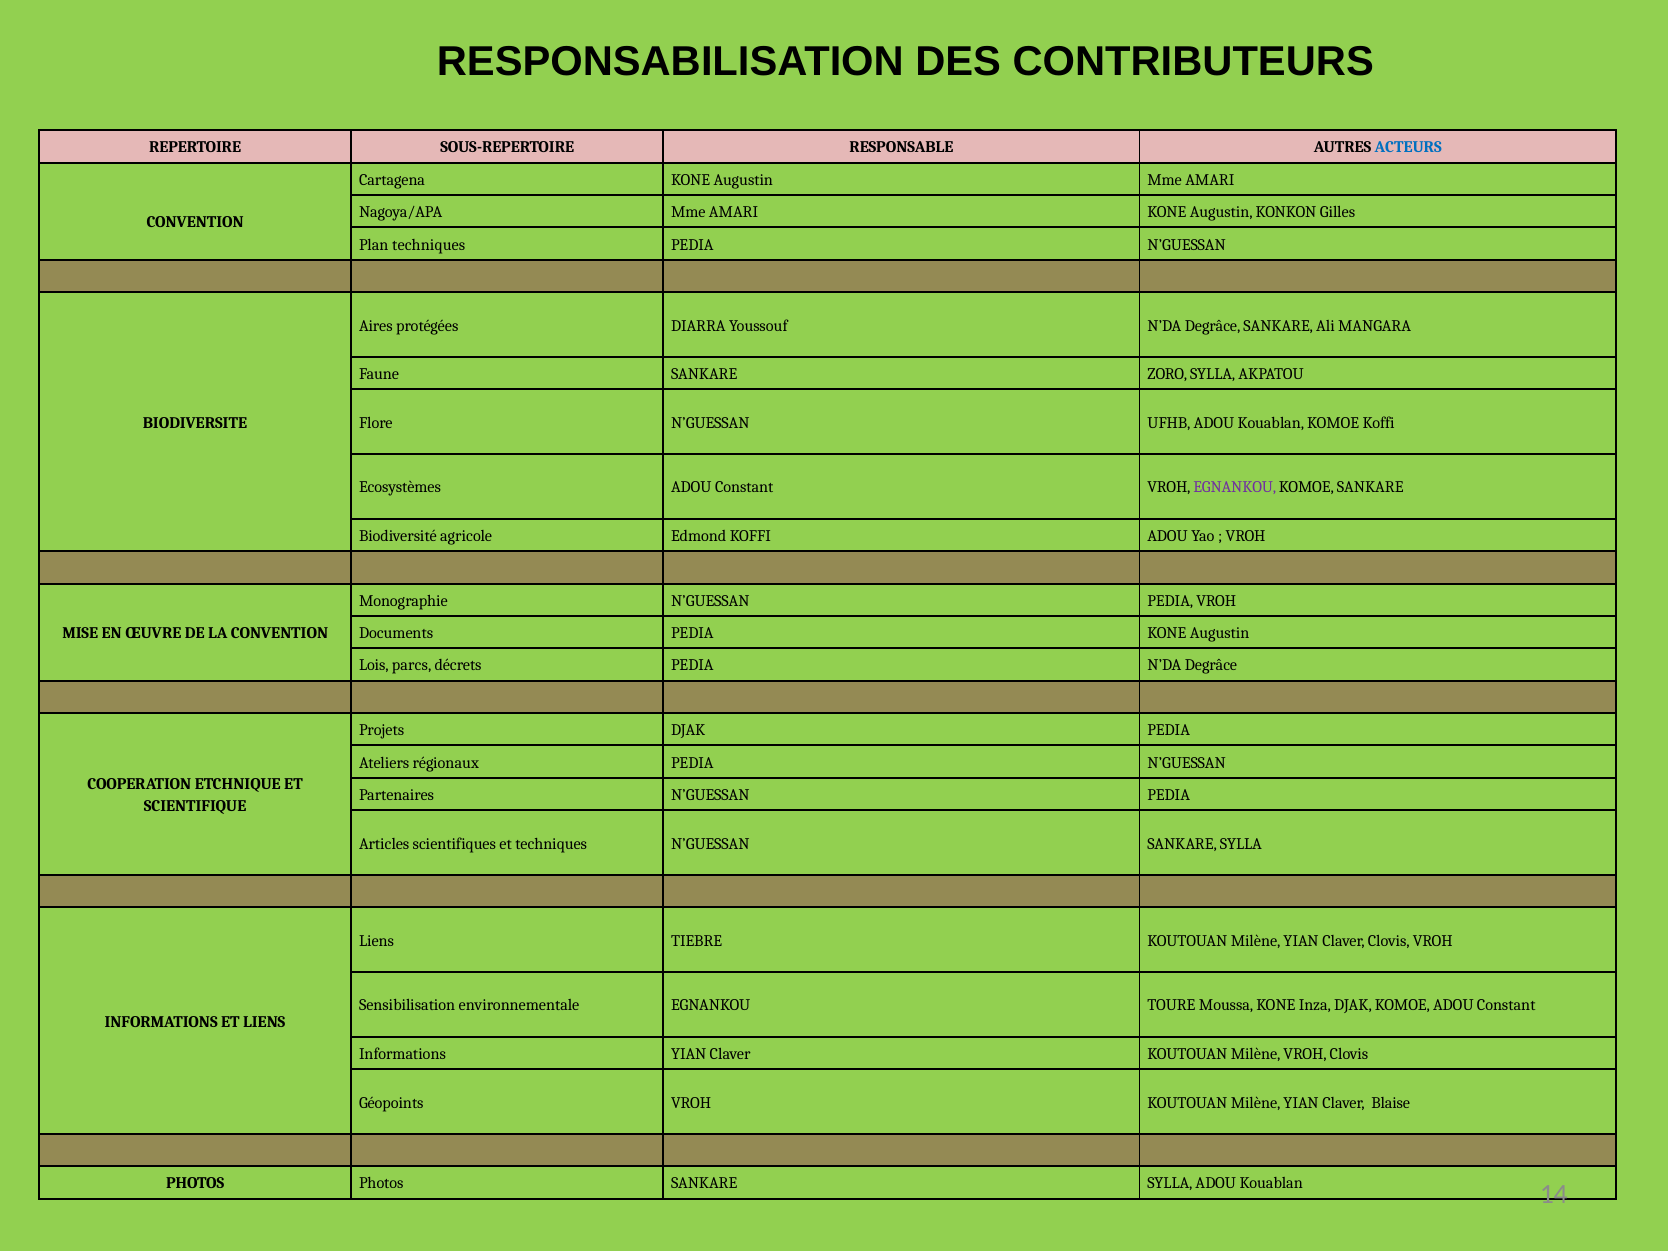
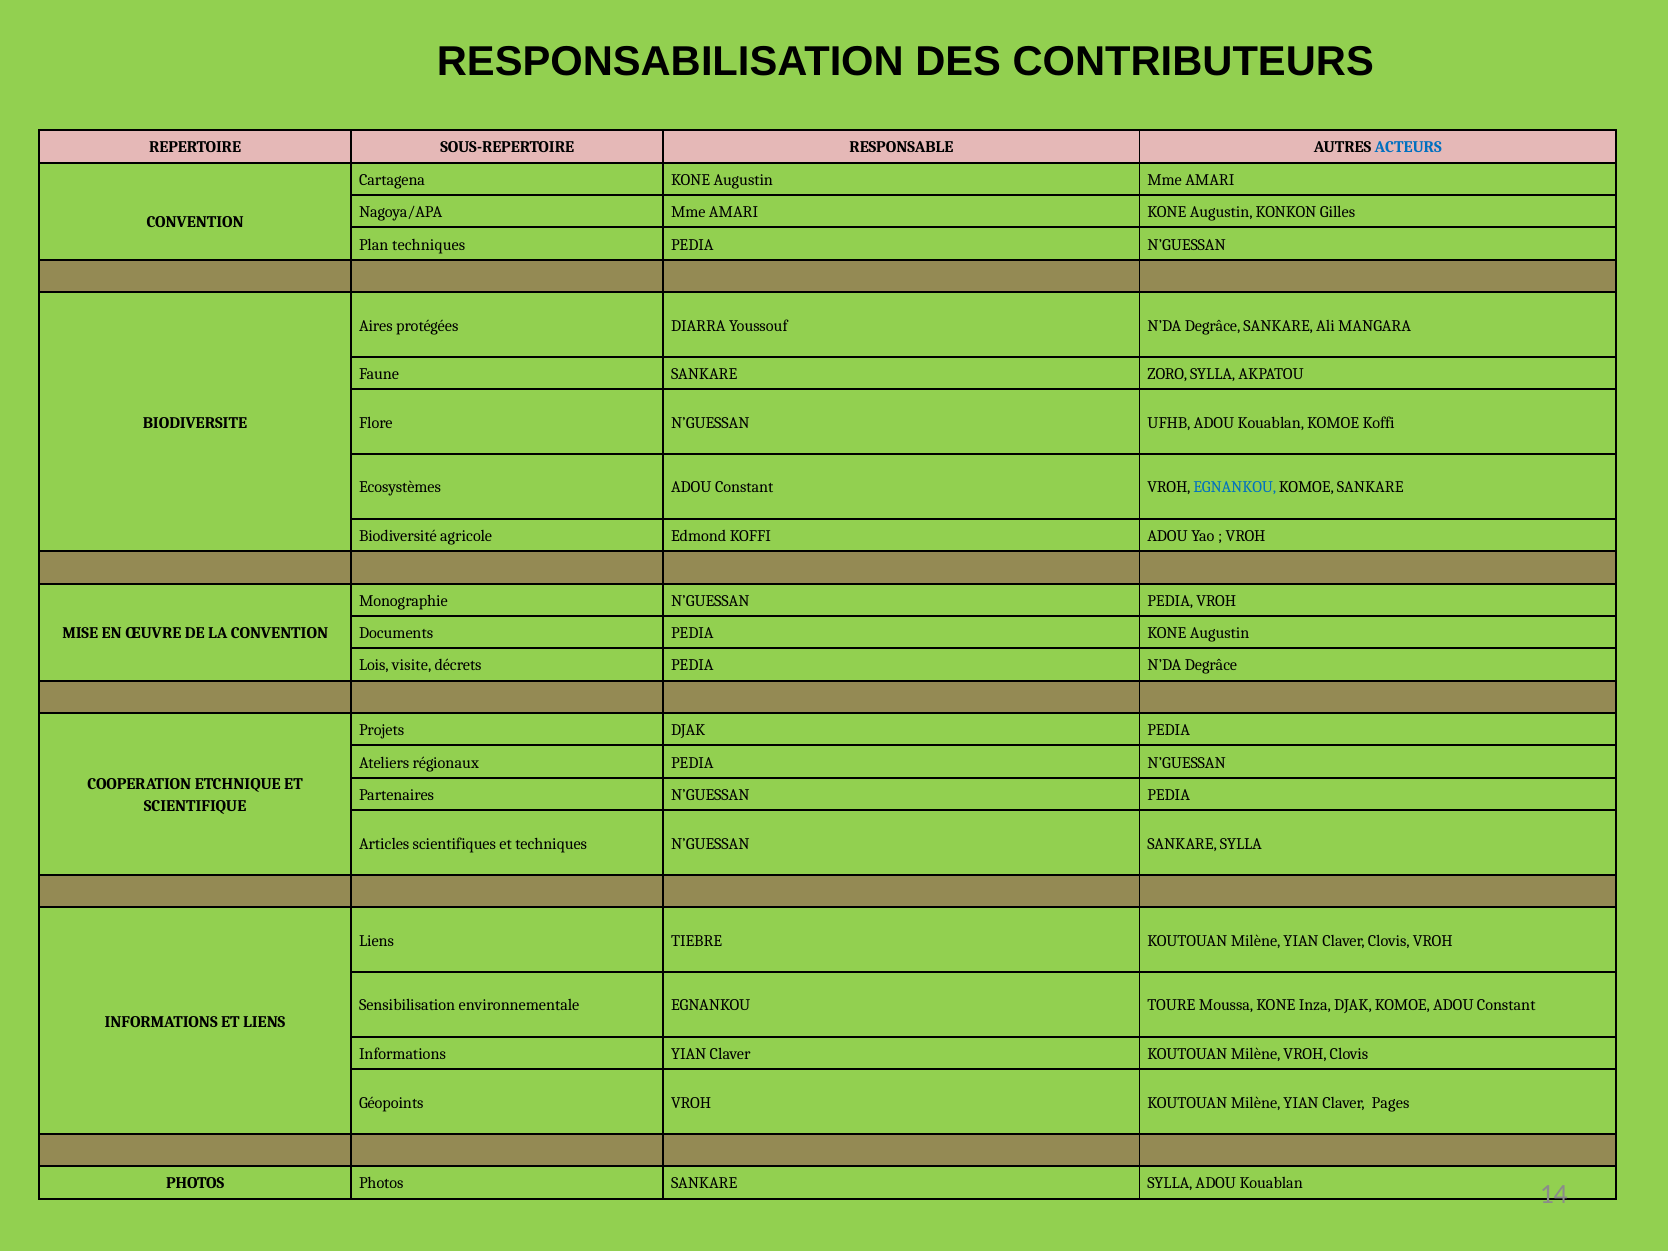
EGNANKOU colour: purple -> blue (1235, 488)
parcs: parcs -> visite (412, 666)
Blaise: Blaise -> Pages (1391, 1103)
